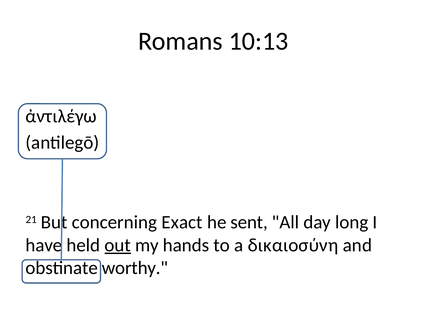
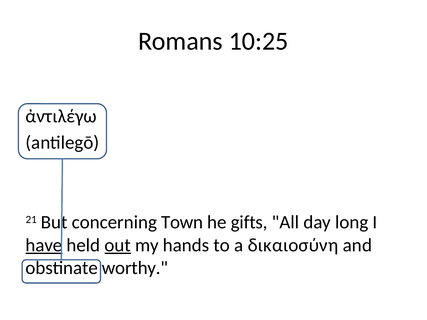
10:13: 10:13 -> 10:25 (259, 41)
Exact: Exact -> Town (182, 223)
sent: sent -> gifts (249, 223)
have underline: none -> present (44, 245)
